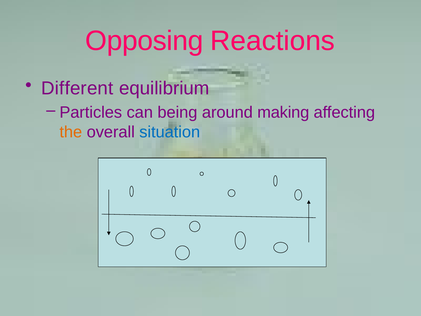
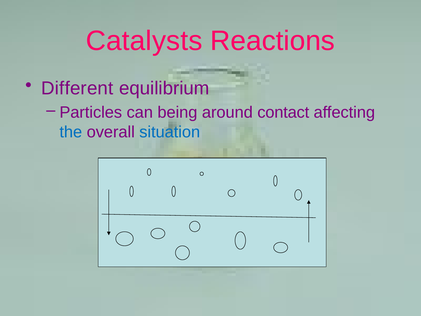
Opposing: Opposing -> Catalysts (144, 41)
making: making -> contact (283, 112)
the colour: orange -> blue (71, 132)
